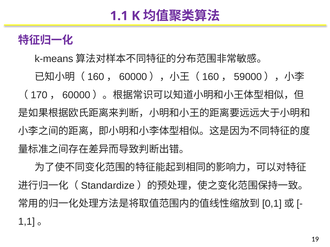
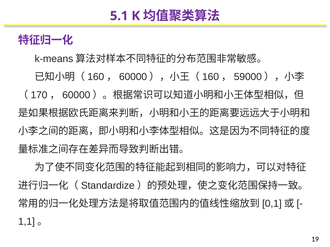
1.1: 1.1 -> 5.1 (119, 16)
